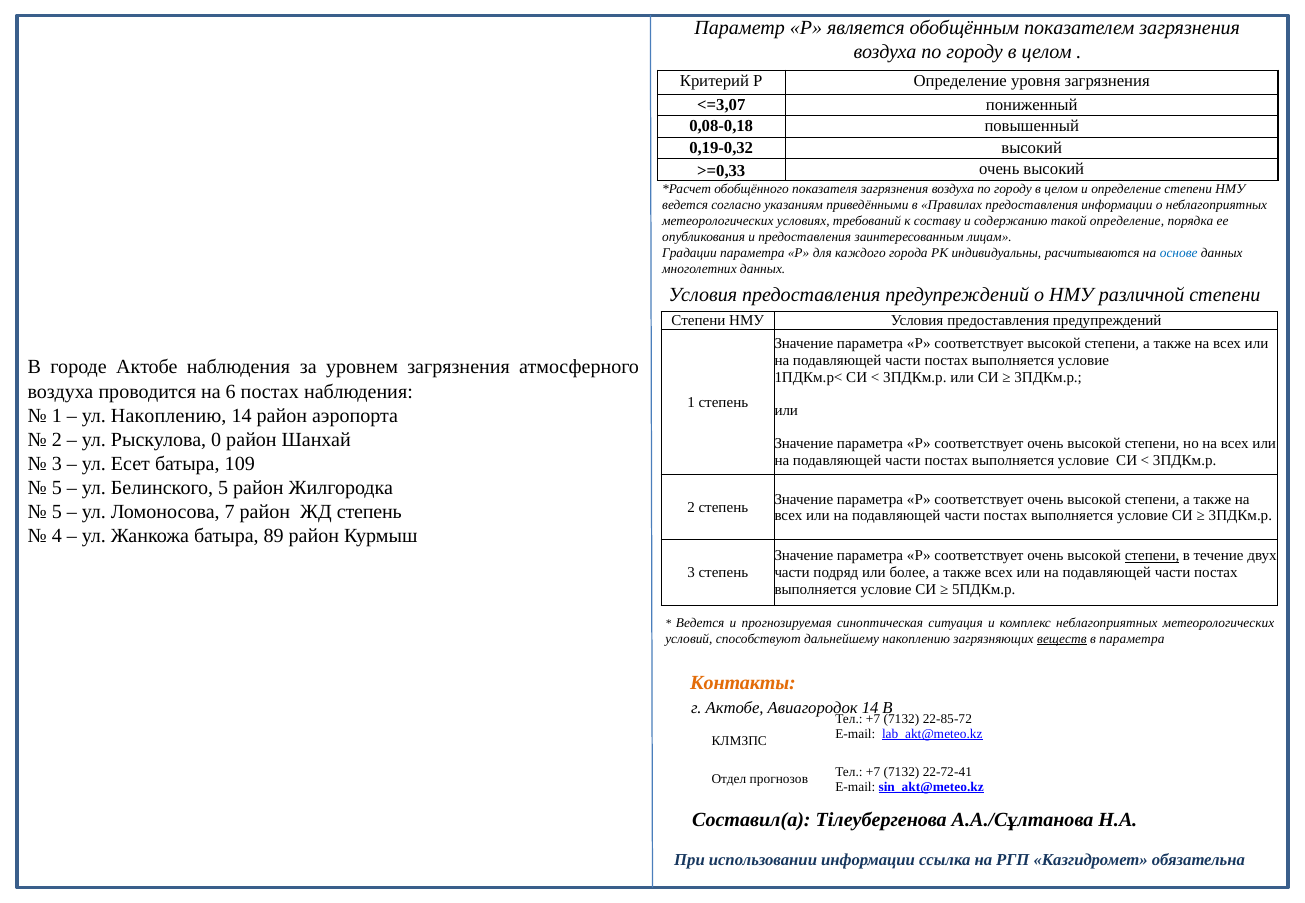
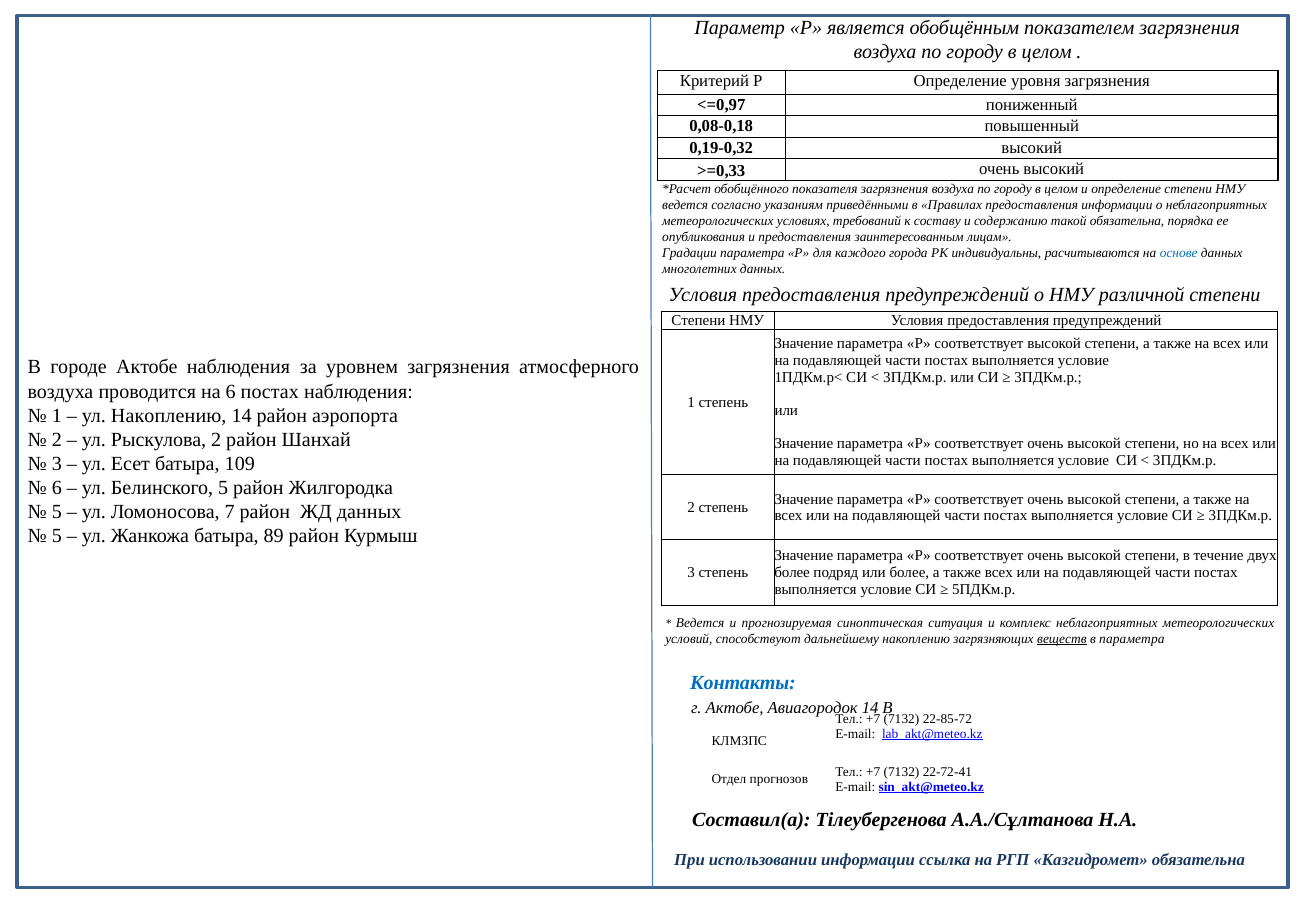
<=3,07: <=3,07 -> <=0,97 (721, 105)
такой определение: определение -> обязательна (1127, 221)
Рыскулова 0: 0 -> 2 (216, 440)
5: 5 -> 6 (57, 488)
ЖД степень: степень -> данных (369, 512)
4: 4 -> 5 (57, 536)
степени underline: present -> none (1152, 556)
части: части -> более (792, 573)
Контакты colour: orange -> blue (743, 683)
